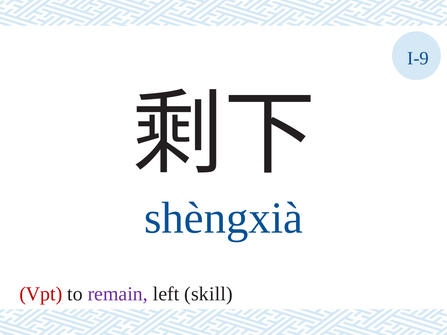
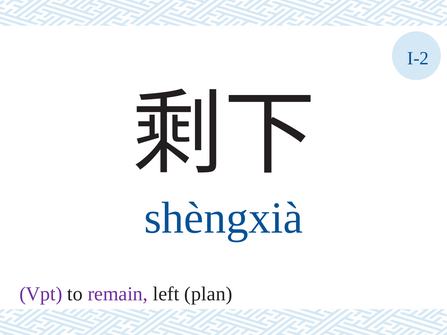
I-9: I-9 -> I-2 (418, 59)
Vpt colour: red -> purple (41, 294)
skill: skill -> plan (208, 294)
